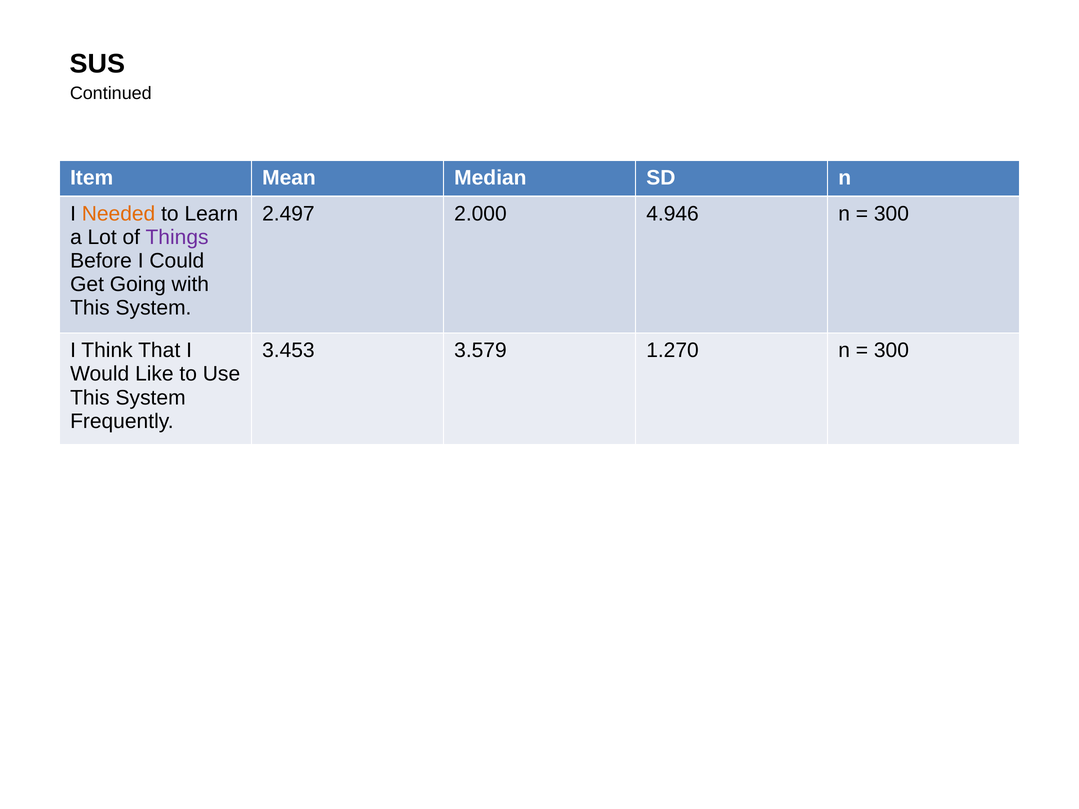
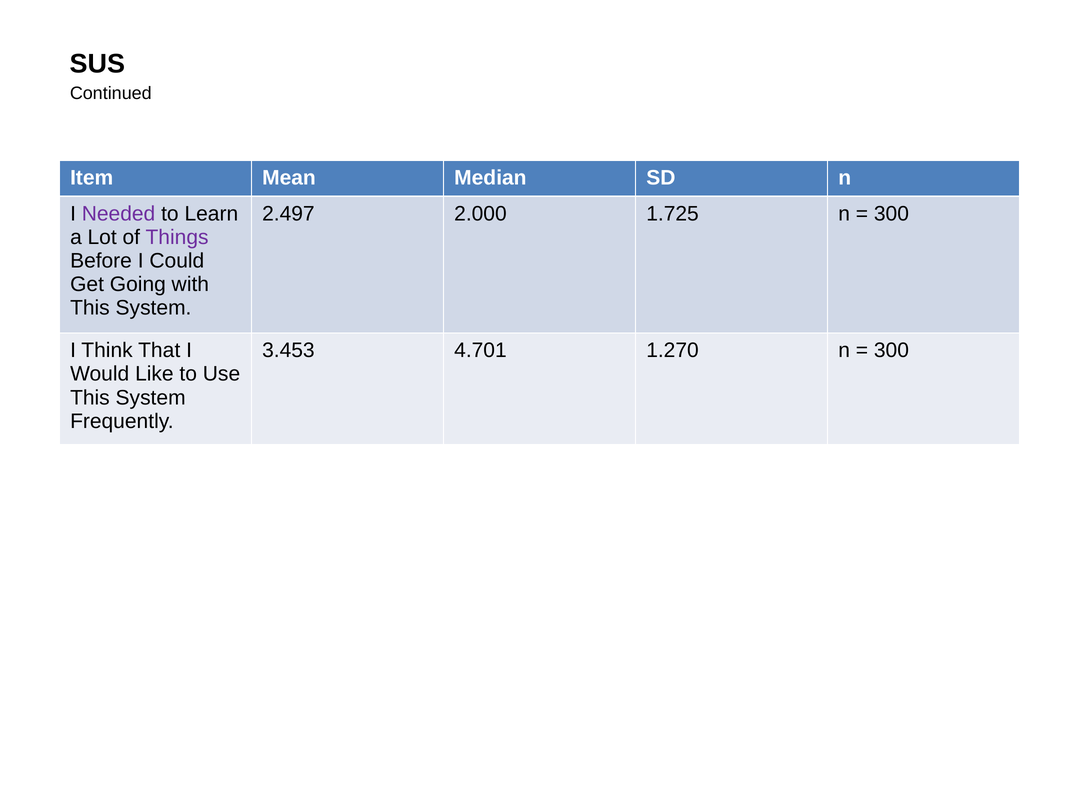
Needed colour: orange -> purple (119, 214)
4.946: 4.946 -> 1.725 (673, 214)
3.579: 3.579 -> 4.701 (480, 351)
